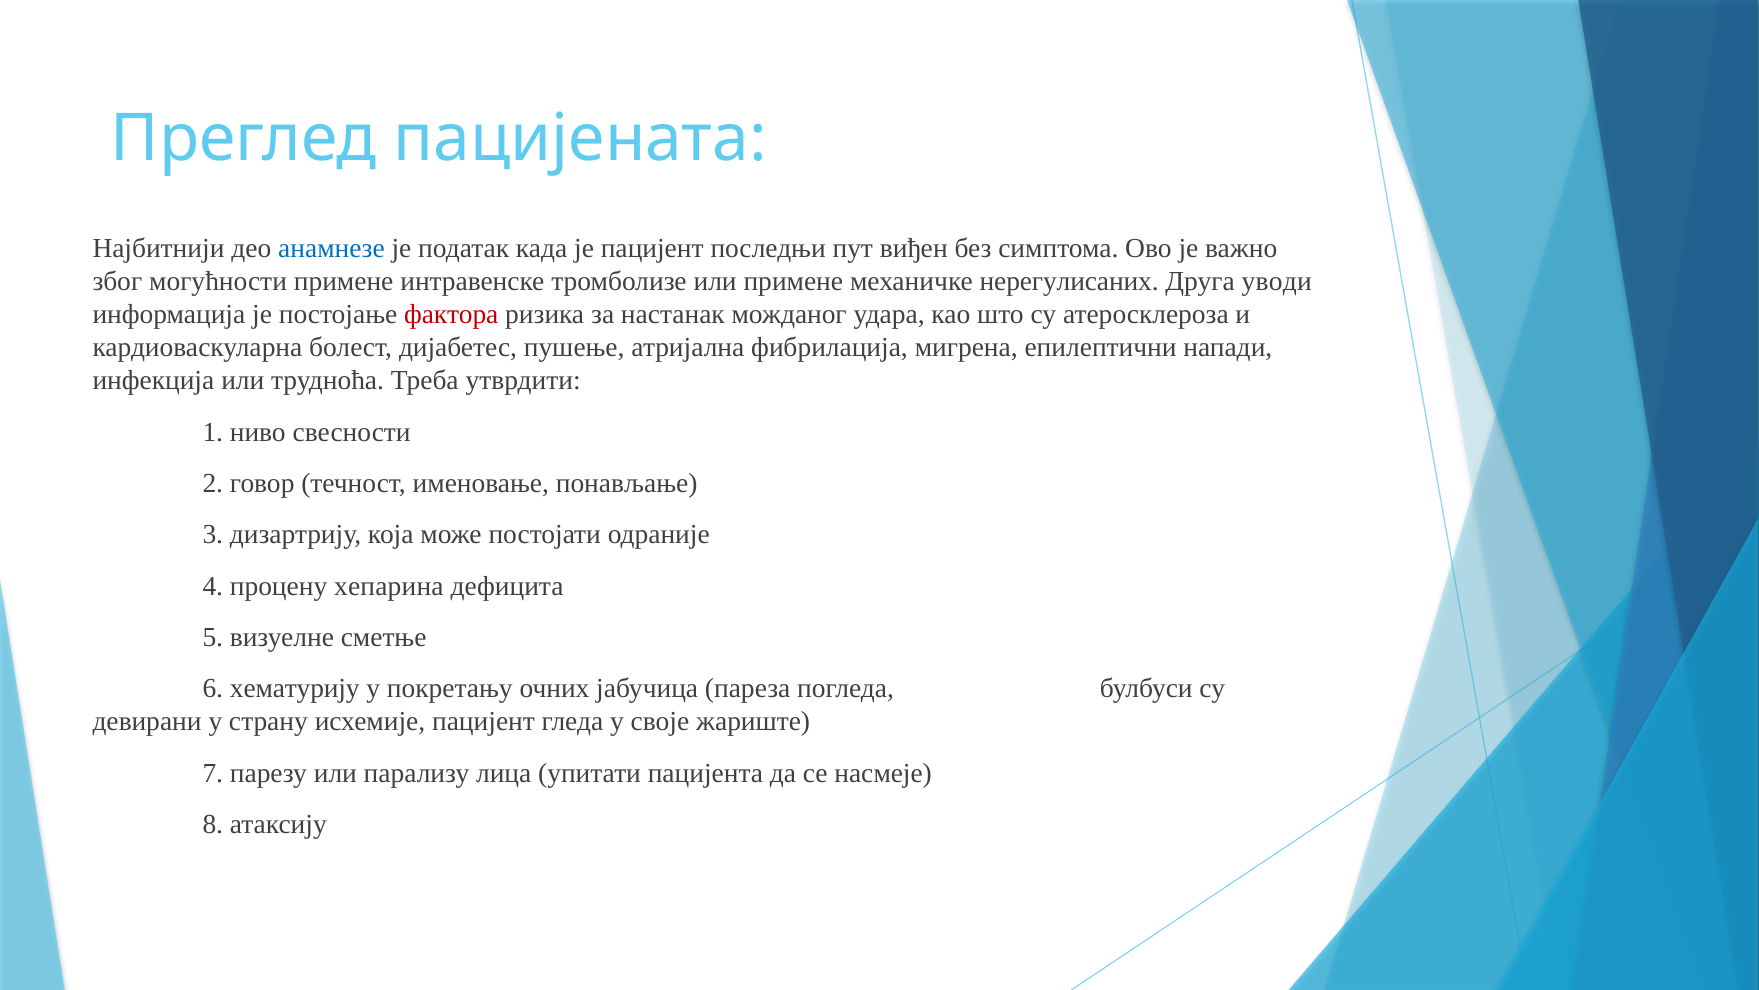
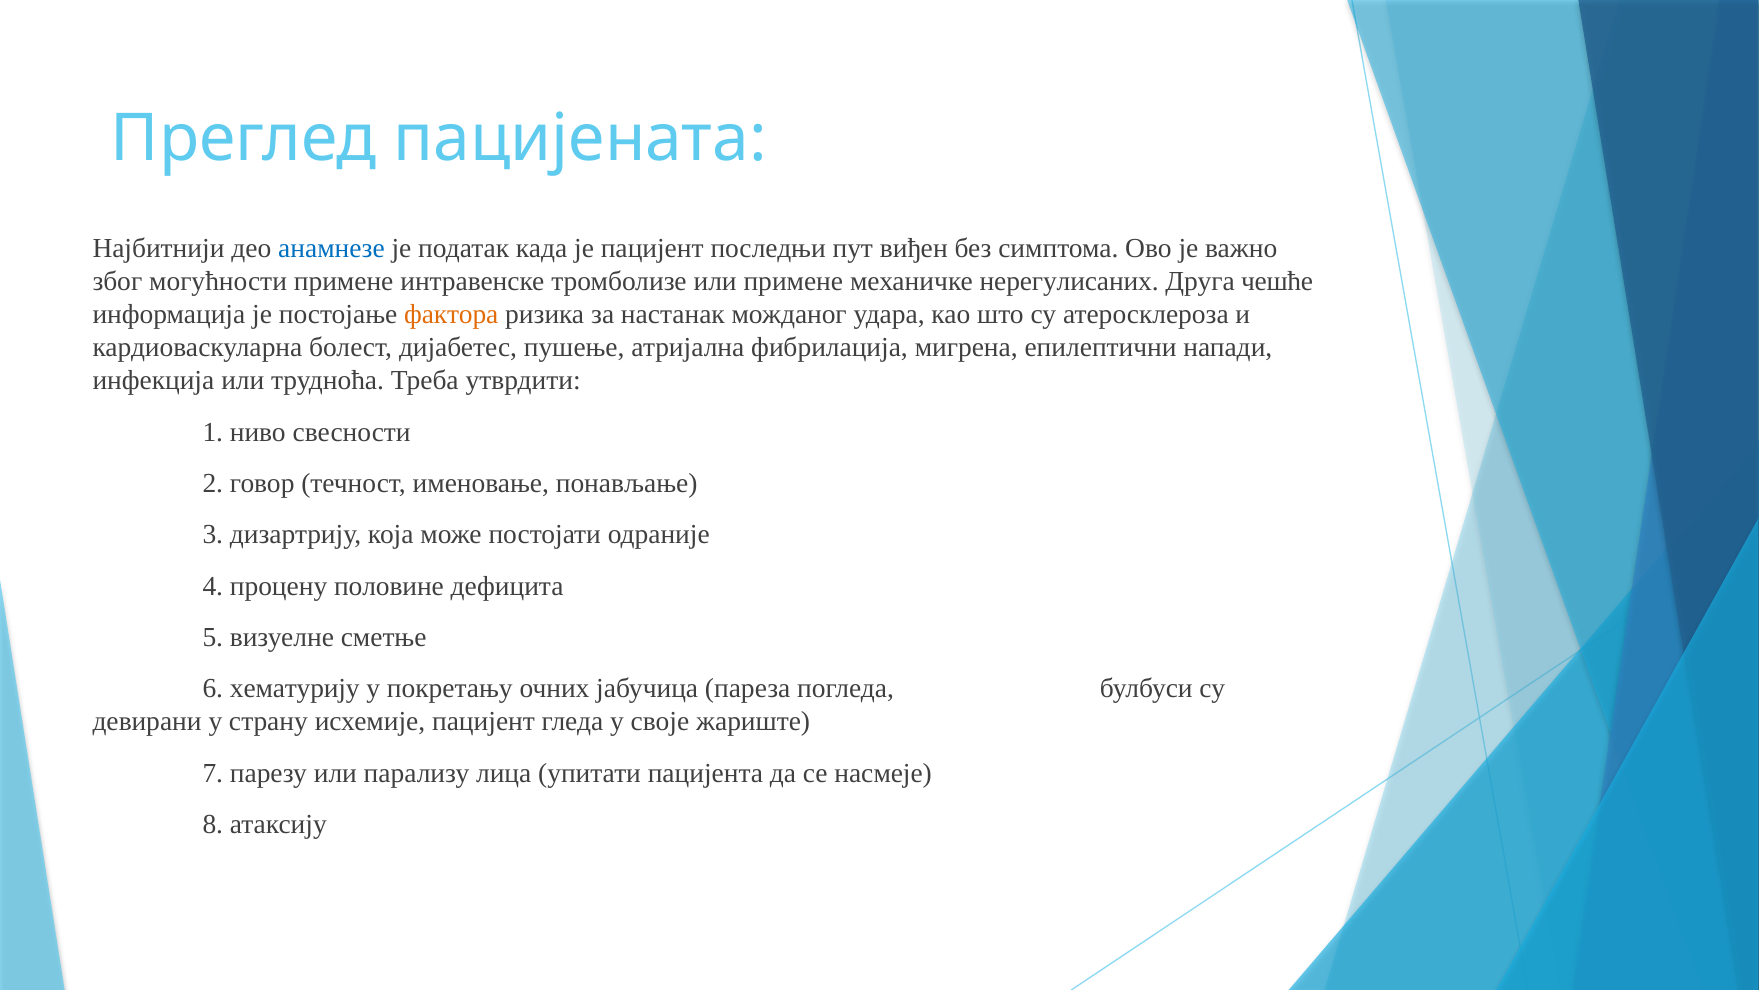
уводи: уводи -> чешће (1277, 281)
фактора colour: red -> orange (451, 314)
хепарина: хепарина -> половине (389, 586)
